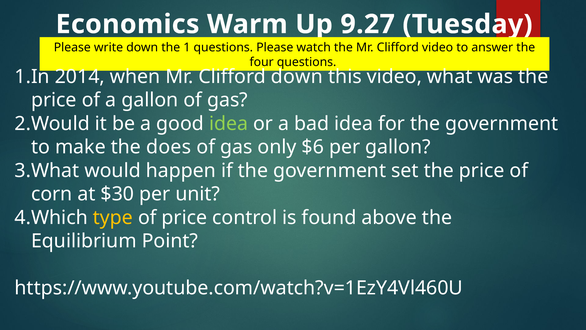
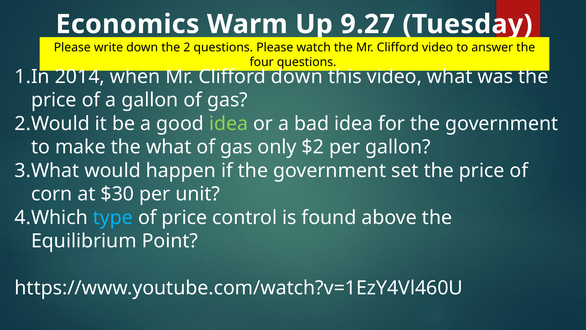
1: 1 -> 2 (187, 47)
the does: does -> what (169, 147)
$6: $6 -> $2 (313, 147)
type colour: yellow -> light blue (113, 217)
